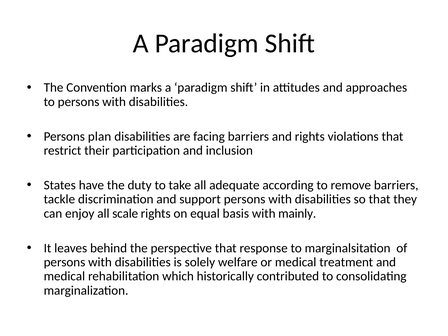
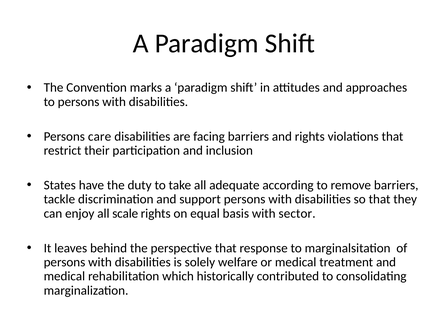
plan: plan -> care (100, 136)
mainly: mainly -> sector (297, 213)
